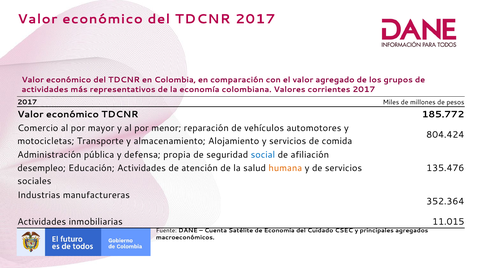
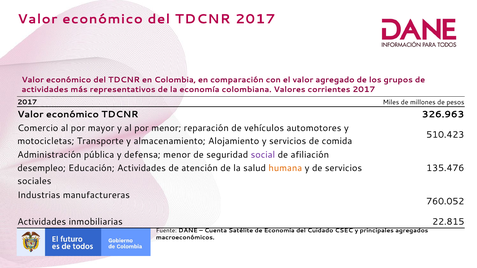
185.772: 185.772 -> 326.963 (443, 114)
804.424: 804.424 -> 510.423 (445, 135)
defensa propia: propia -> menor (177, 155)
social colour: blue -> purple (263, 155)
352.364: 352.364 -> 760.052 (445, 202)
11.015: 11.015 -> 22.815 (448, 222)
